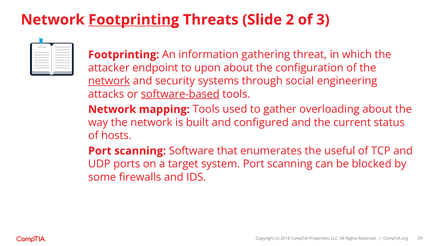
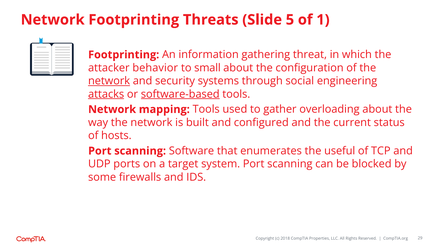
Footprinting underline: present -> none (134, 20)
2: 2 -> 5 (290, 20)
3: 3 -> 1 (323, 20)
endpoint: endpoint -> behavior (155, 68)
upon: upon -> small (207, 68)
attacks underline: none -> present (106, 94)
